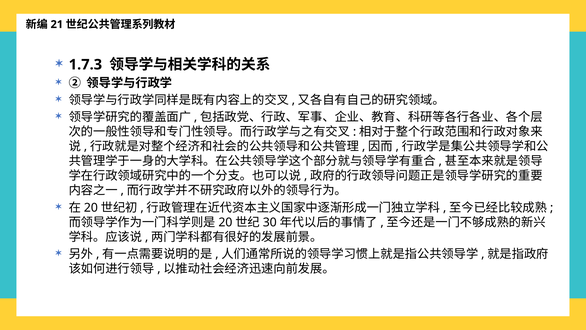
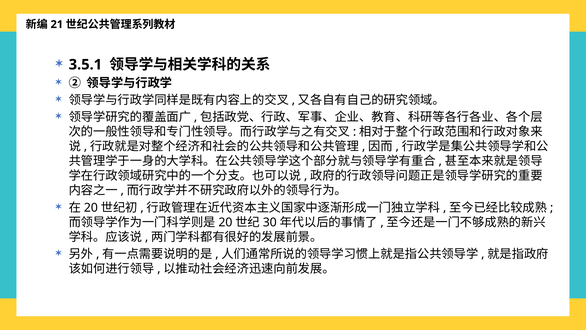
1.7.3: 1.7.3 -> 3.5.1 (85, 65)
